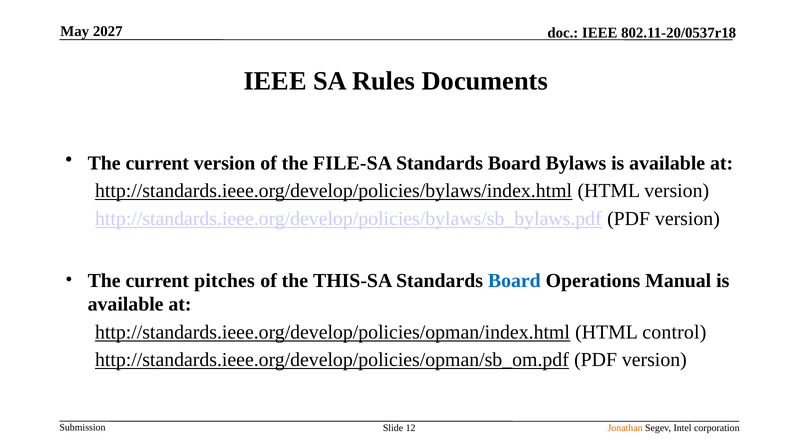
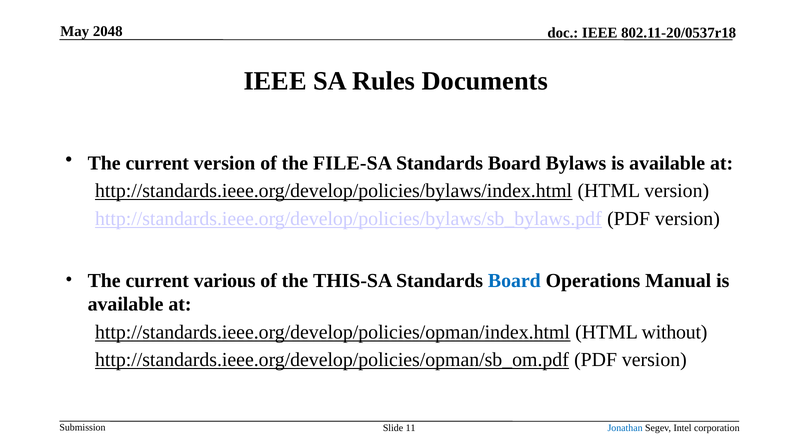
2027: 2027 -> 2048 (108, 31)
pitches: pitches -> various (225, 280)
control: control -> without (675, 332)
12: 12 -> 11 (411, 427)
Jonathan colour: orange -> blue (625, 427)
